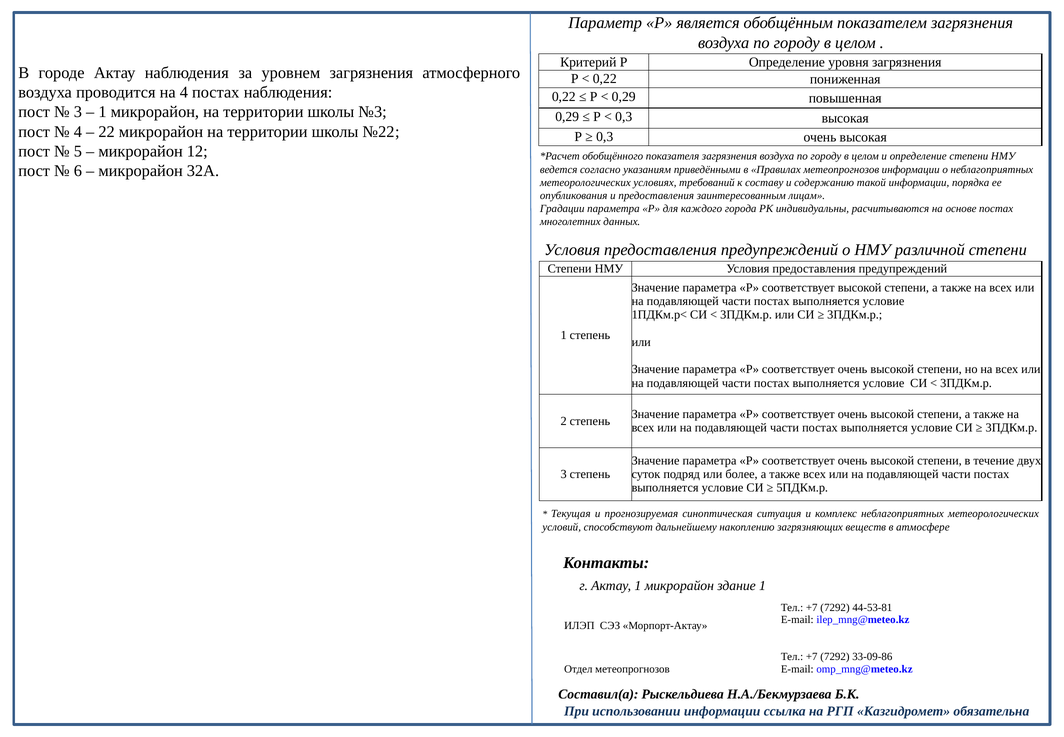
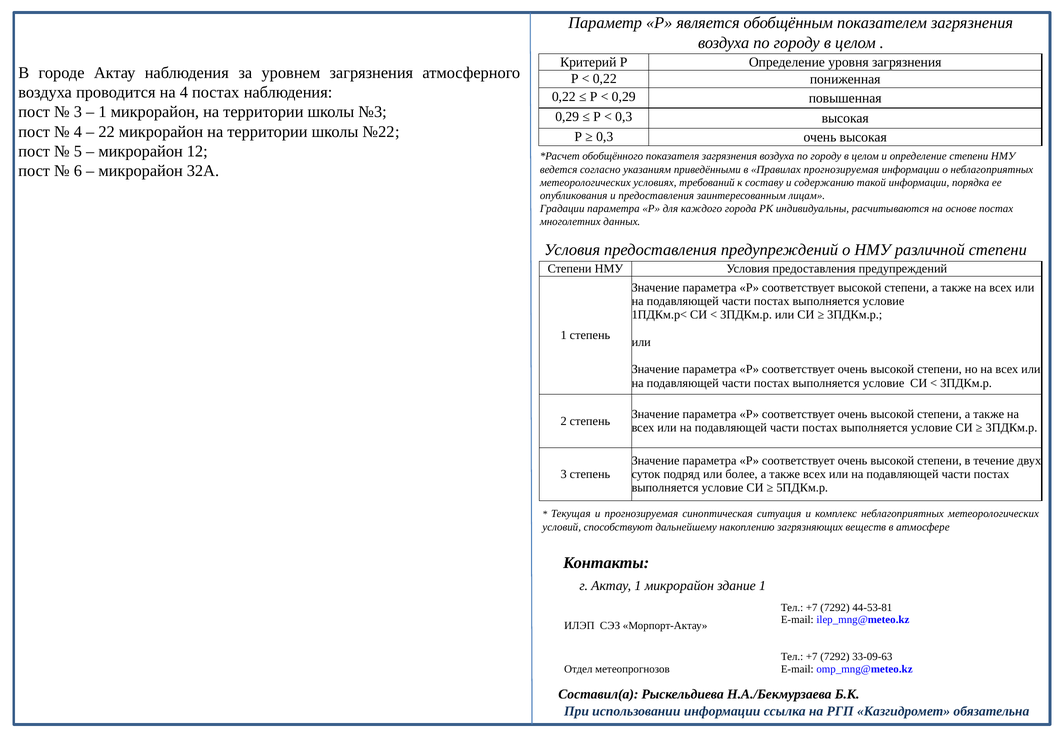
Правилах метеопрогнозов: метеопрогнозов -> прогнозируемая (841, 169)
33-09-86: 33-09-86 -> 33-09-63 (872, 656)
